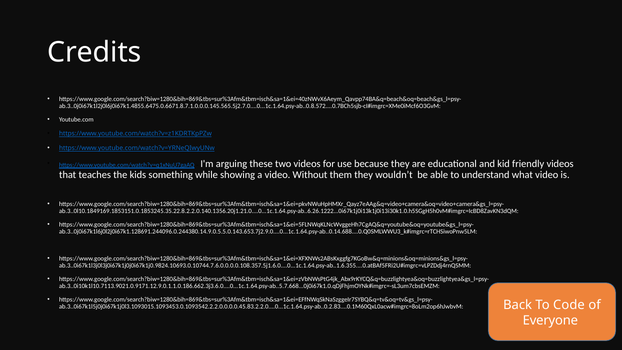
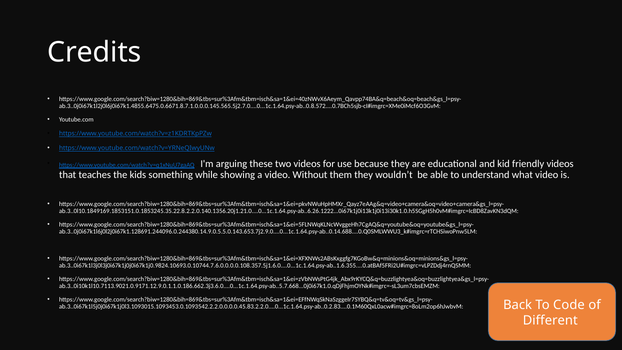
Everyone: Everyone -> Different (550, 320)
